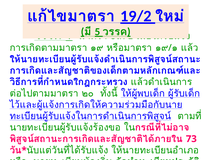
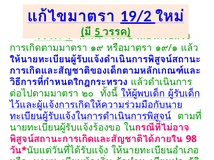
73: 73 -> 98 (191, 139)
